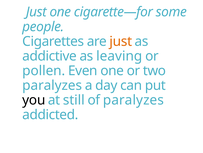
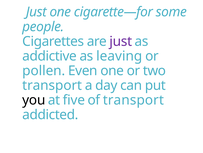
just colour: orange -> purple (121, 41)
paralyzes: paralyzes -> transport (52, 85)
still: still -> five (74, 100)
of paralyzes: paralyzes -> transport (133, 100)
